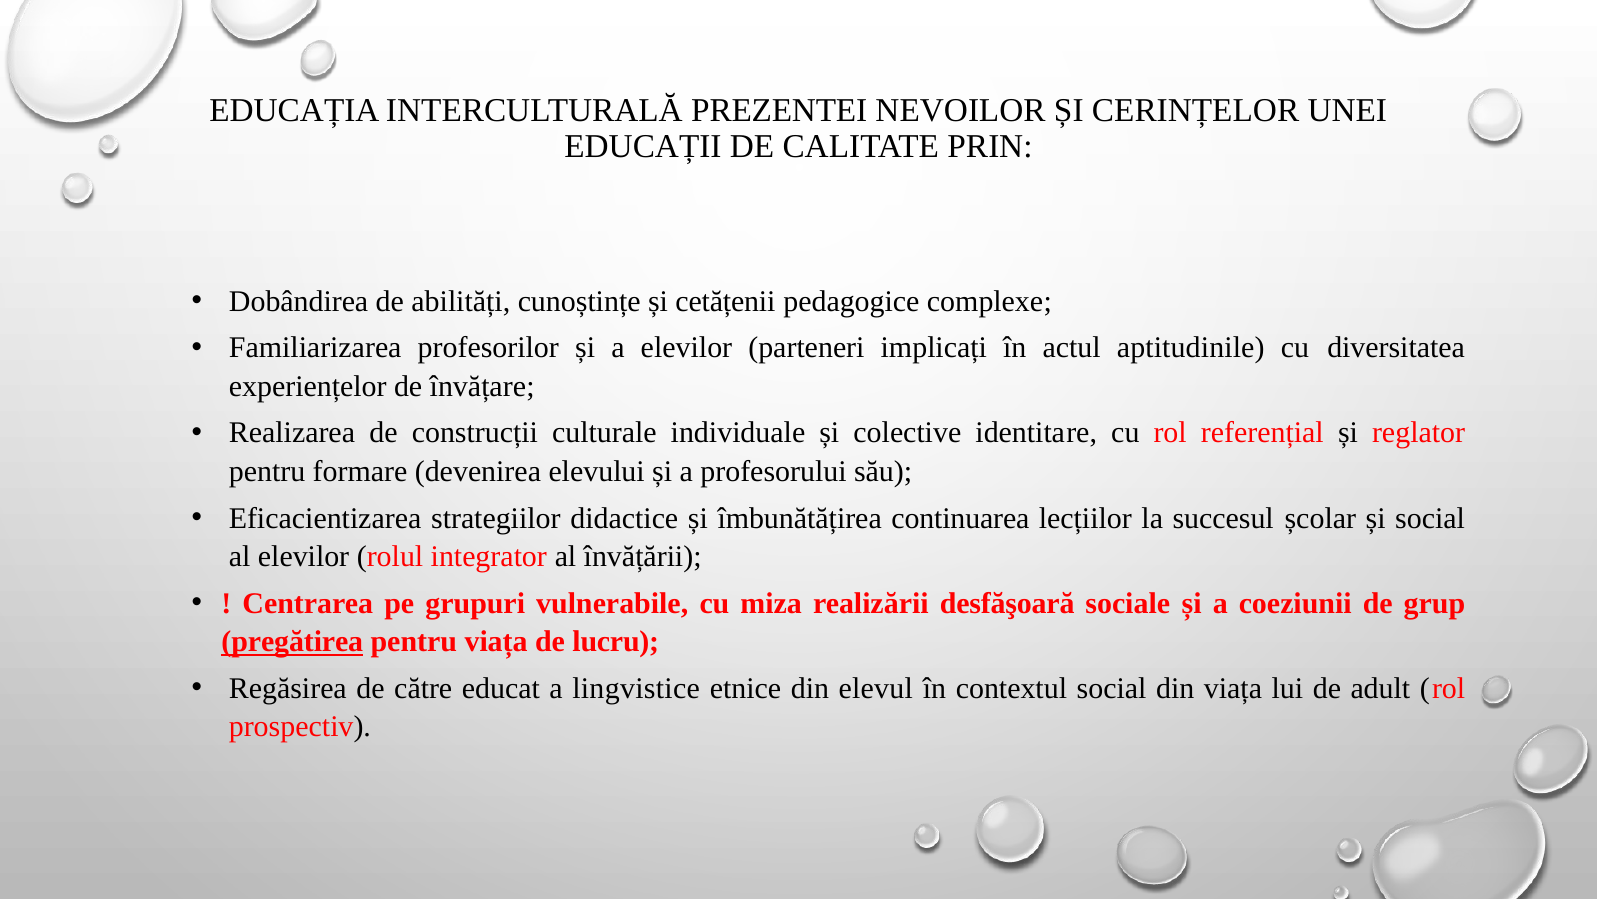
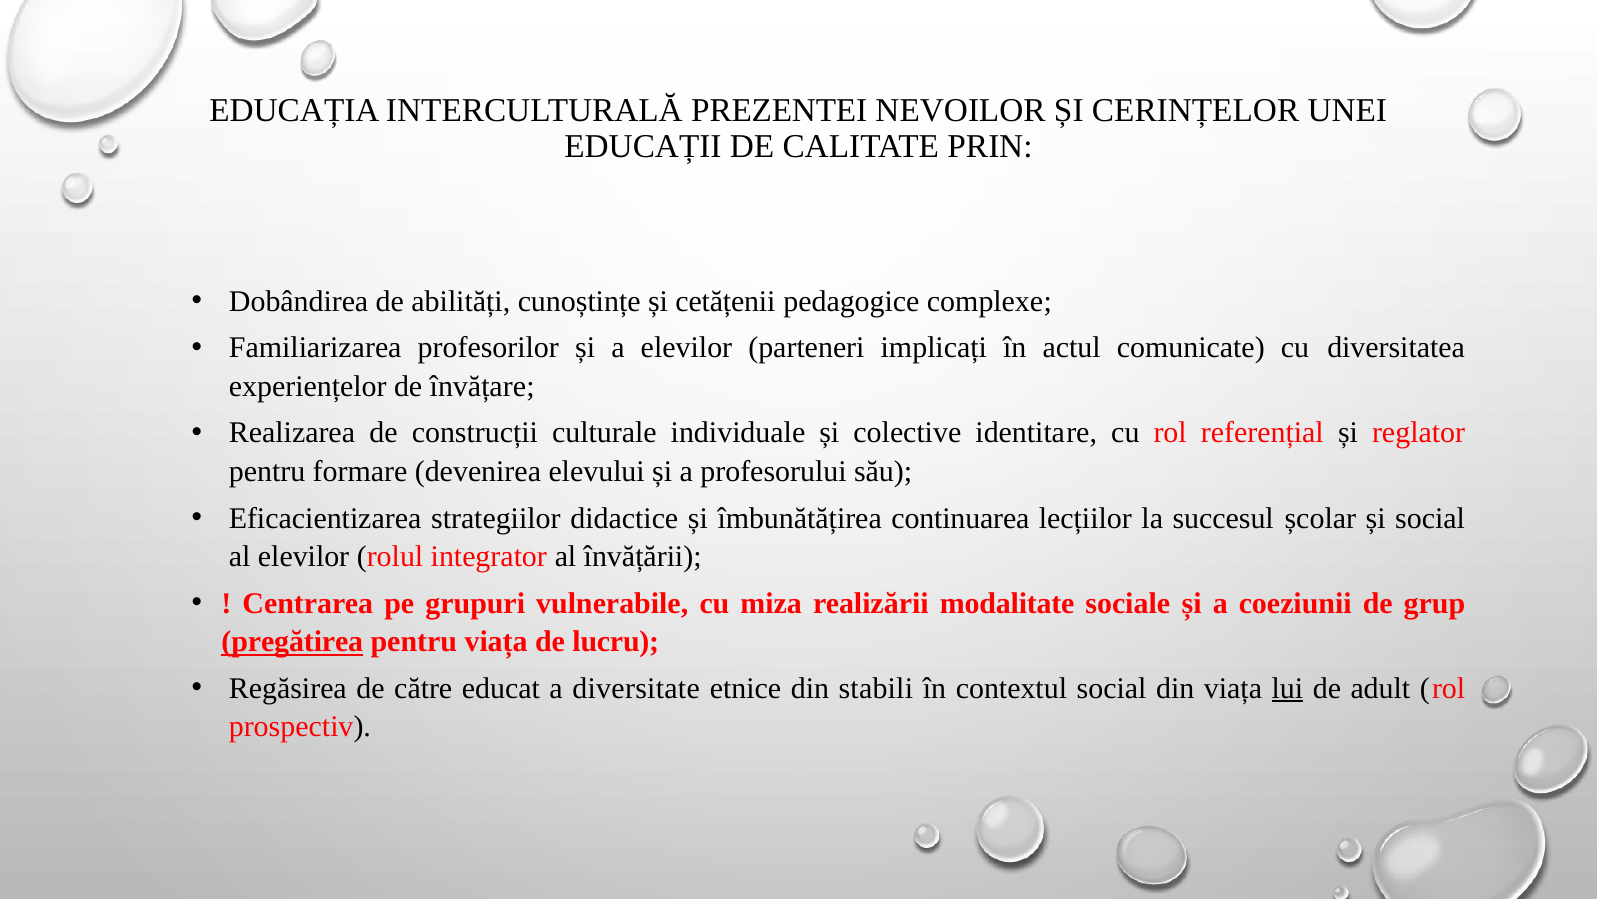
aptitudinile: aptitudinile -> comunicate (1191, 348)
desfăşoară: desfăşoară -> modalitate (1007, 603)
lingvistice: lingvistice -> diversitate (636, 688)
elevul: elevul -> stabili (876, 688)
lui underline: none -> present (1287, 688)
